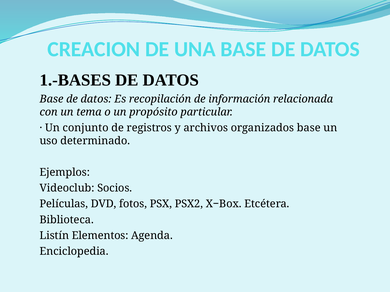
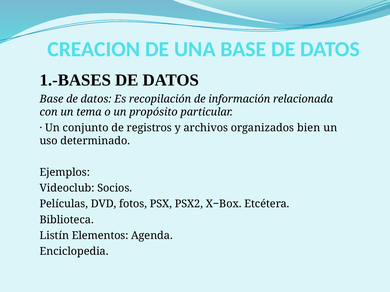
organizados base: base -> bien (309, 128)
